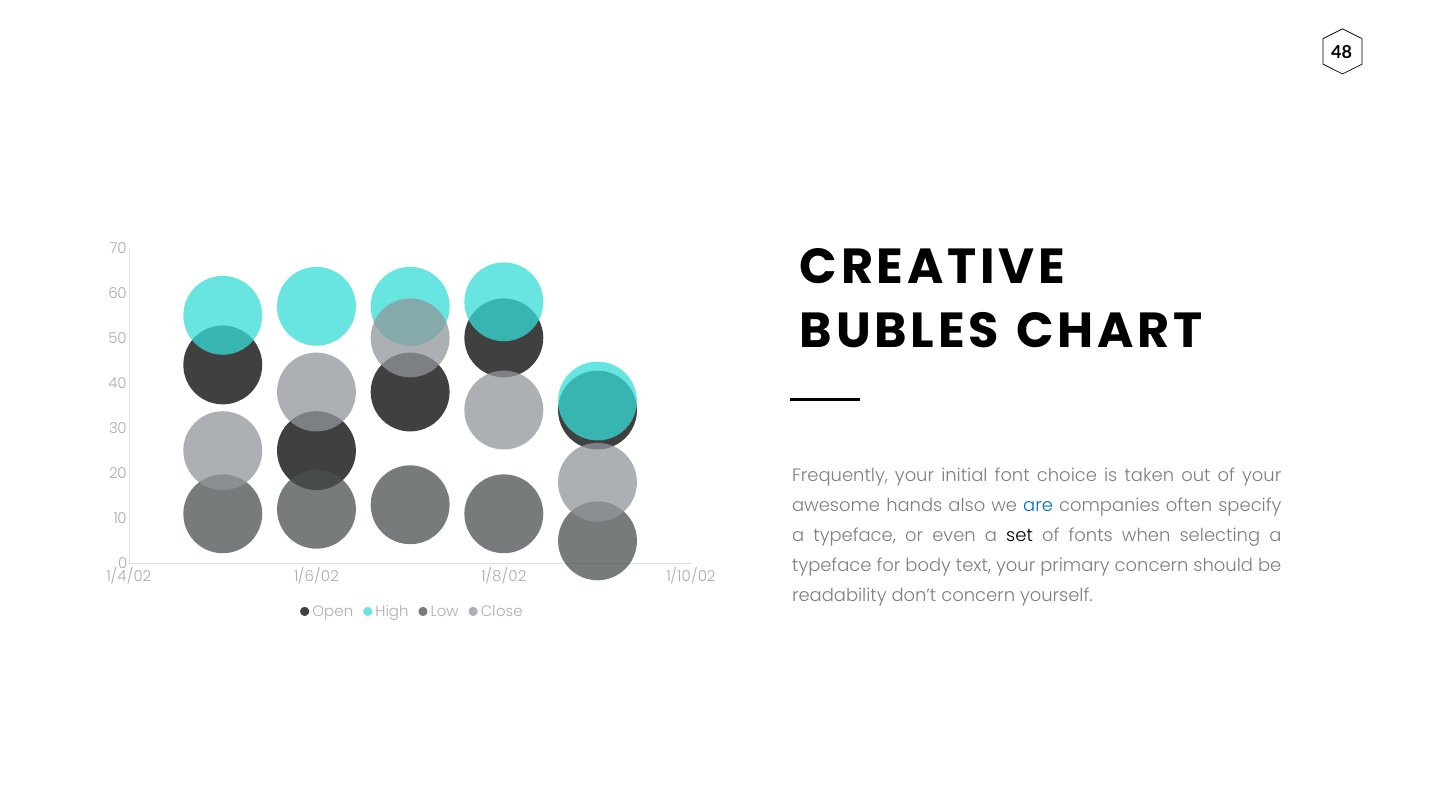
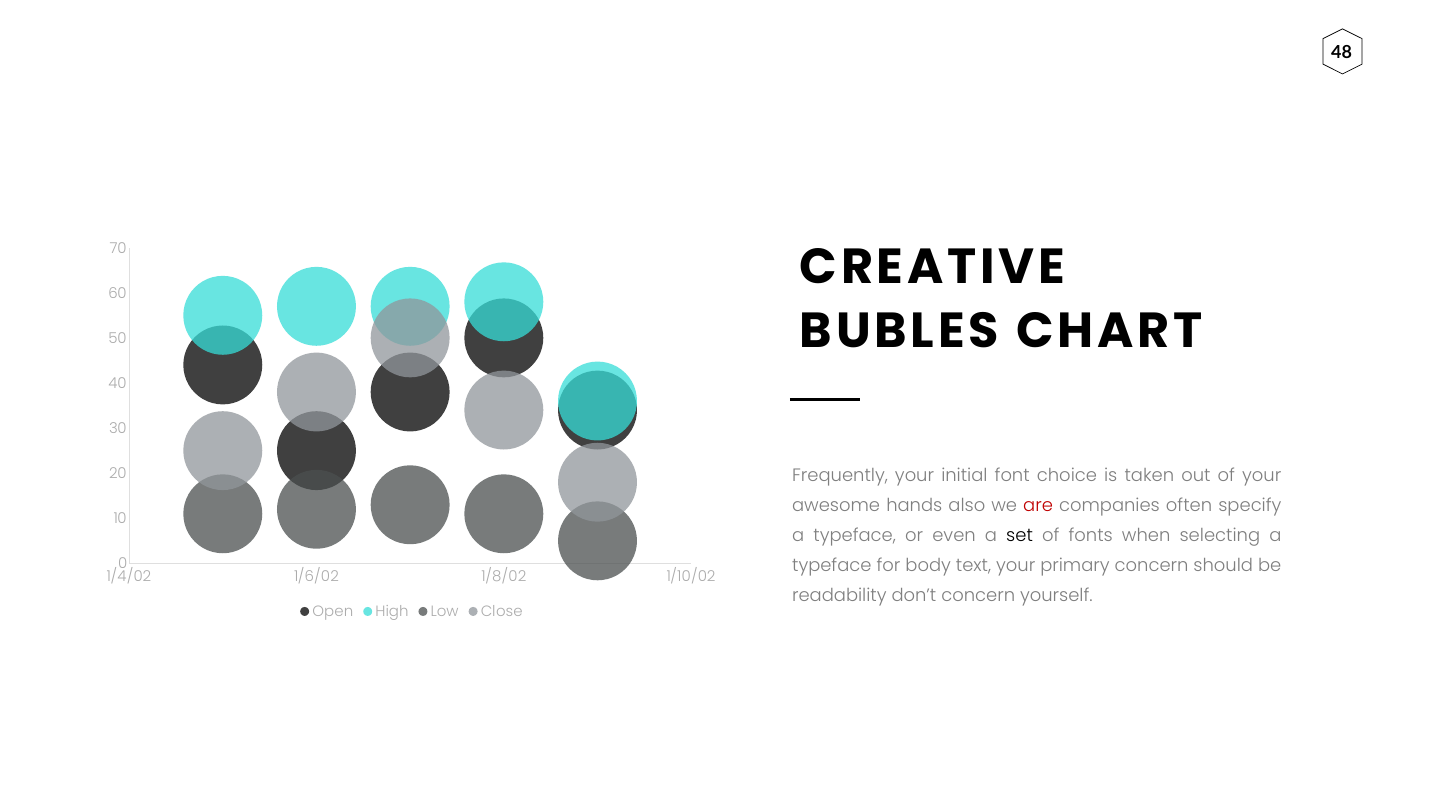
are colour: blue -> red (1038, 506)
